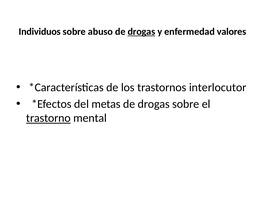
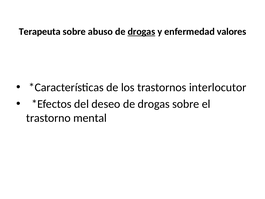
Individuos: Individuos -> Terapeuta (40, 31)
metas: metas -> deseo (106, 104)
trastorno underline: present -> none (48, 118)
